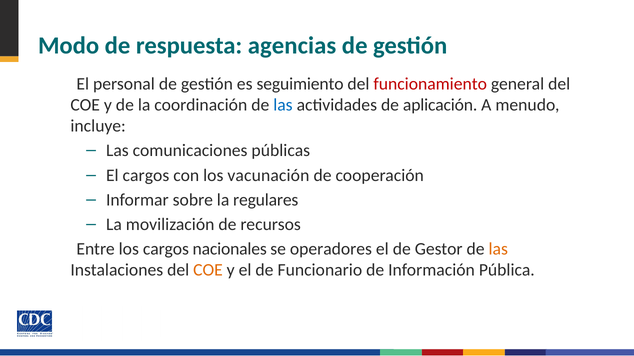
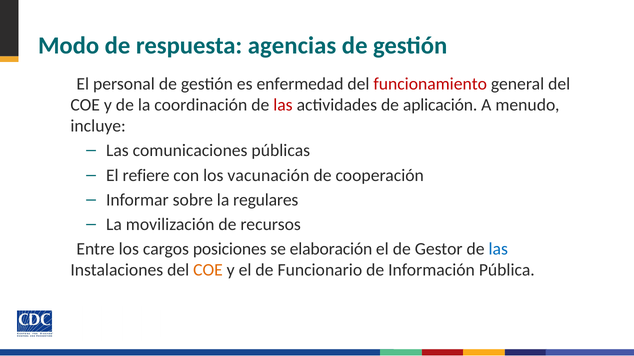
seguimiento: seguimiento -> enfermedad (300, 84)
las colour: blue -> red (283, 105)
El cargos: cargos -> refiere (146, 176)
nacionales: nacionales -> posiciones (230, 250)
operadores: operadores -> elaboración (331, 250)
las colour: orange -> blue (498, 250)
